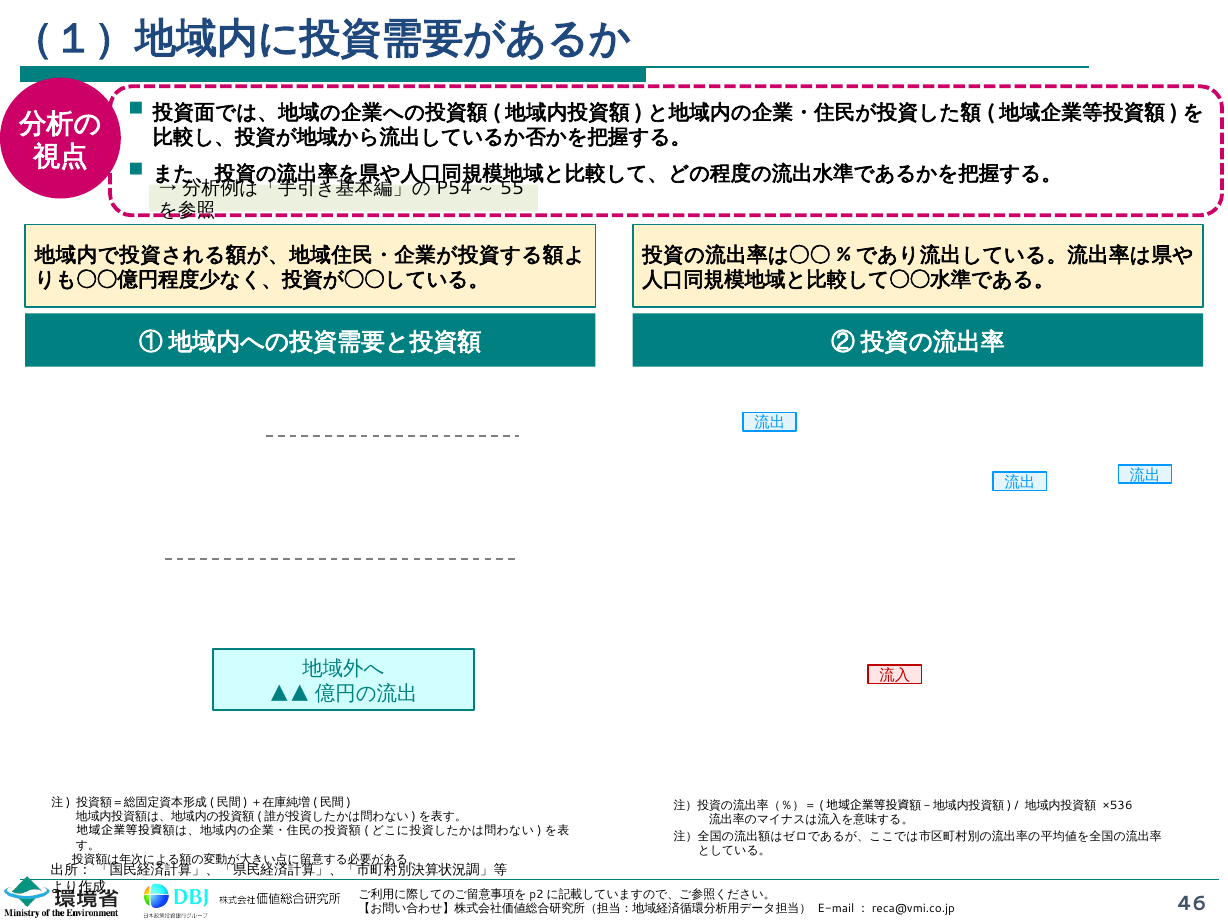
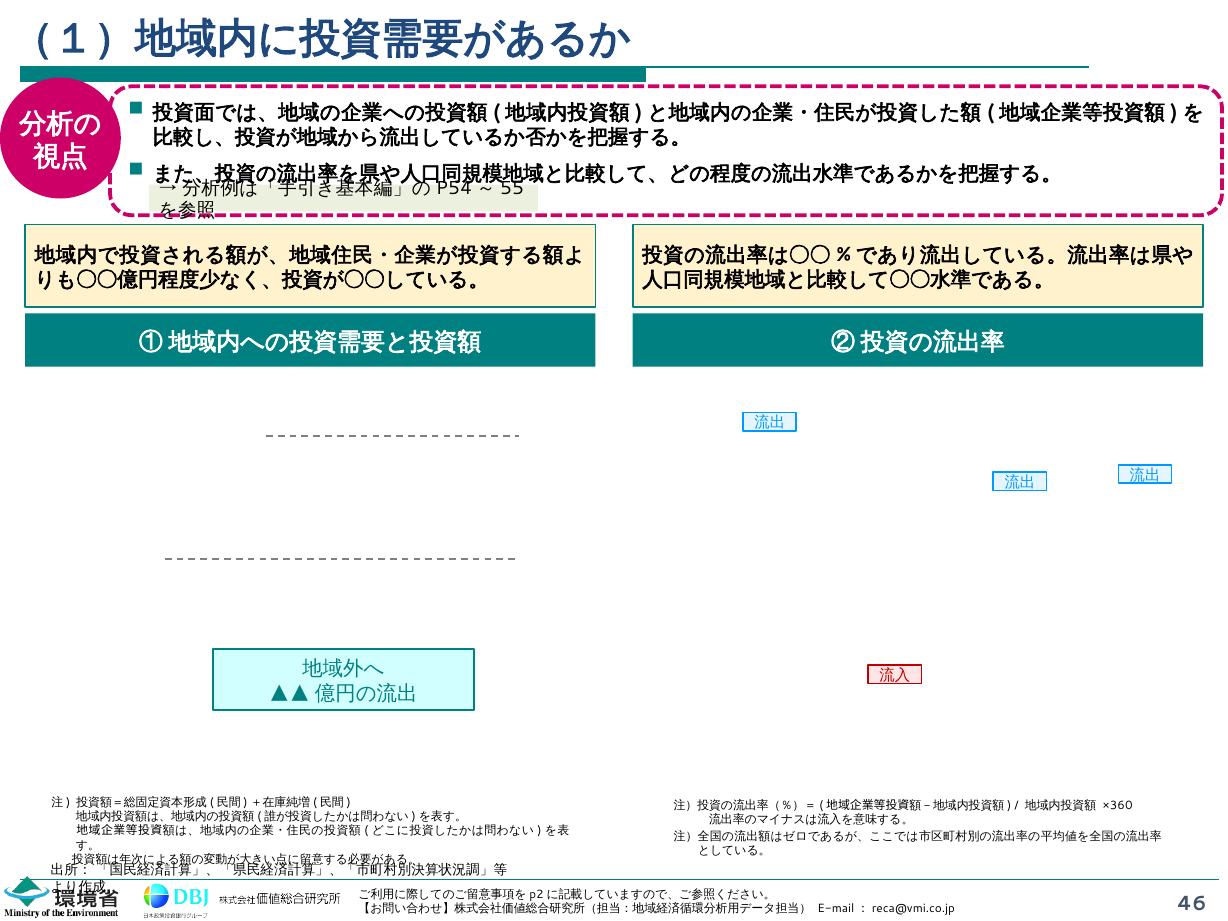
×536: ×536 -> ×360 (1118, 805)
